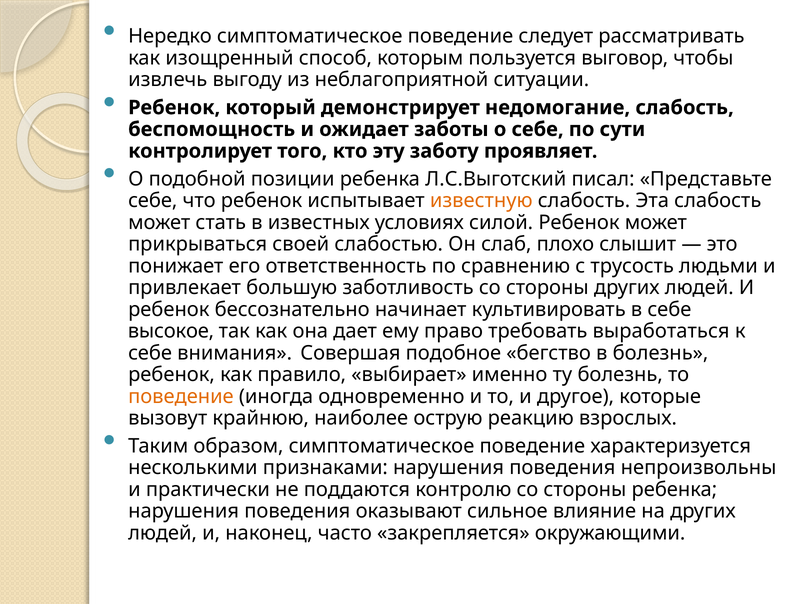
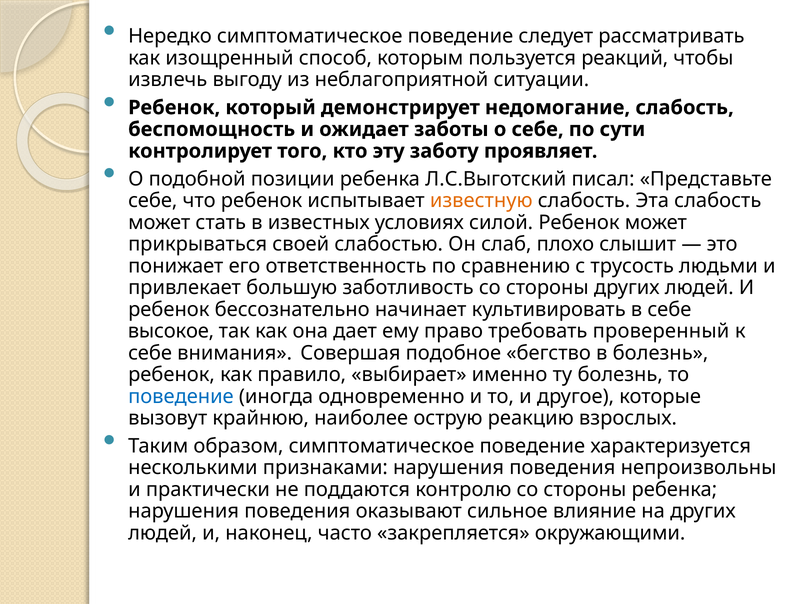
выговор: выговор -> реакций (625, 58)
выработаться: выработаться -> проверенный (661, 331)
поведение colour: orange -> blue (181, 396)
